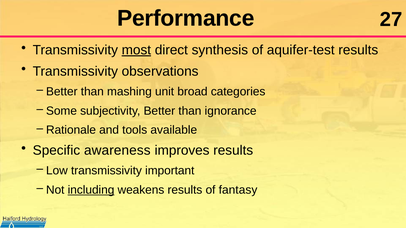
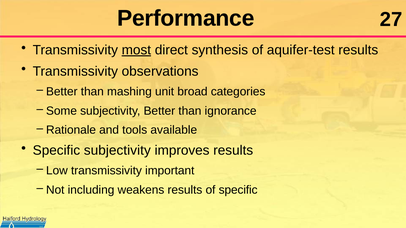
Specific awareness: awareness -> subjectivity (117, 151)
including underline: present -> none (91, 190)
of fantasy: fantasy -> specific (238, 190)
